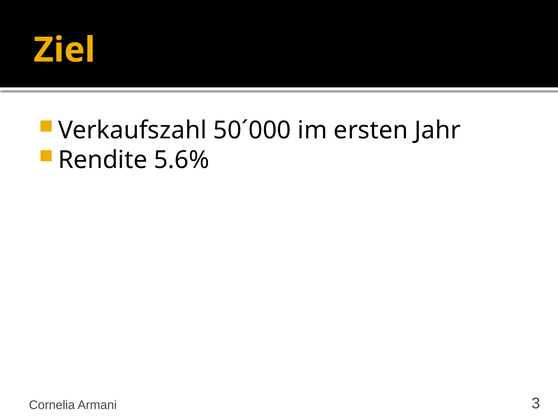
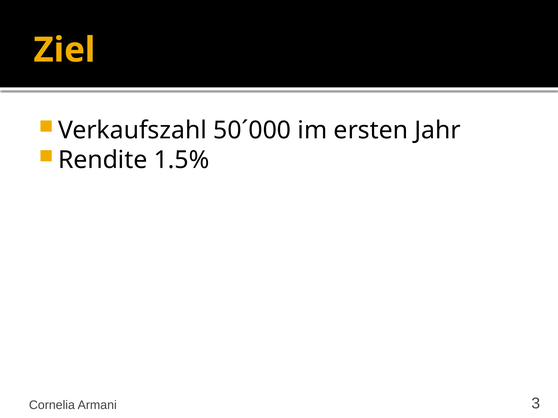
5.6%: 5.6% -> 1.5% (182, 160)
